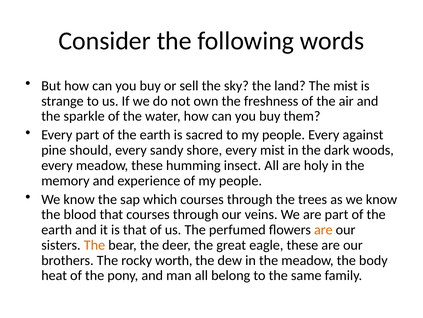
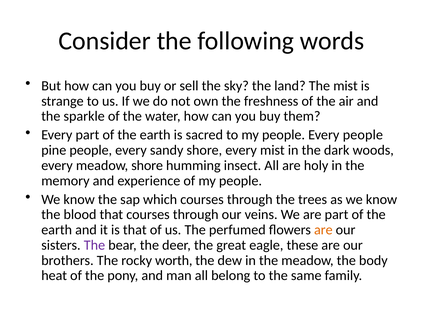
Every against: against -> people (363, 135)
pine should: should -> people (91, 150)
meadow these: these -> shore (147, 165)
The colour: orange -> purple (94, 245)
